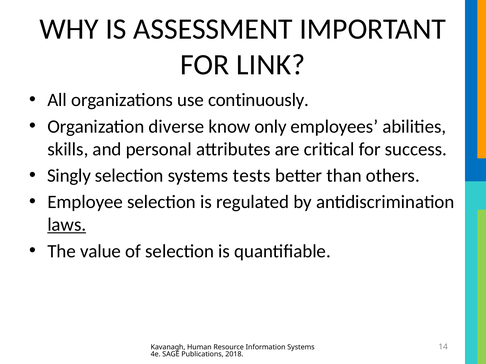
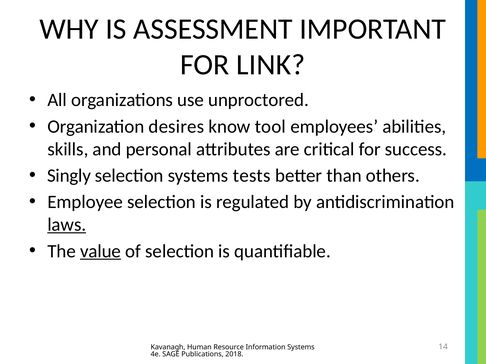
continuously: continuously -> unproctored (259, 100)
diverse: diverse -> desires (176, 127)
only: only -> tool (270, 127)
value underline: none -> present (101, 251)
